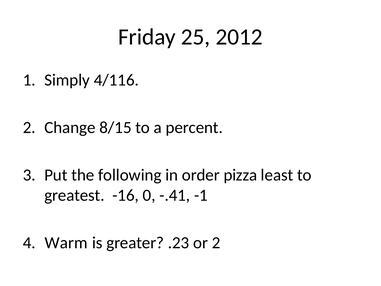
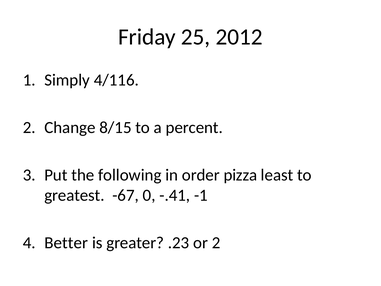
-16: -16 -> -67 (126, 195)
Warm: Warm -> Better (66, 243)
